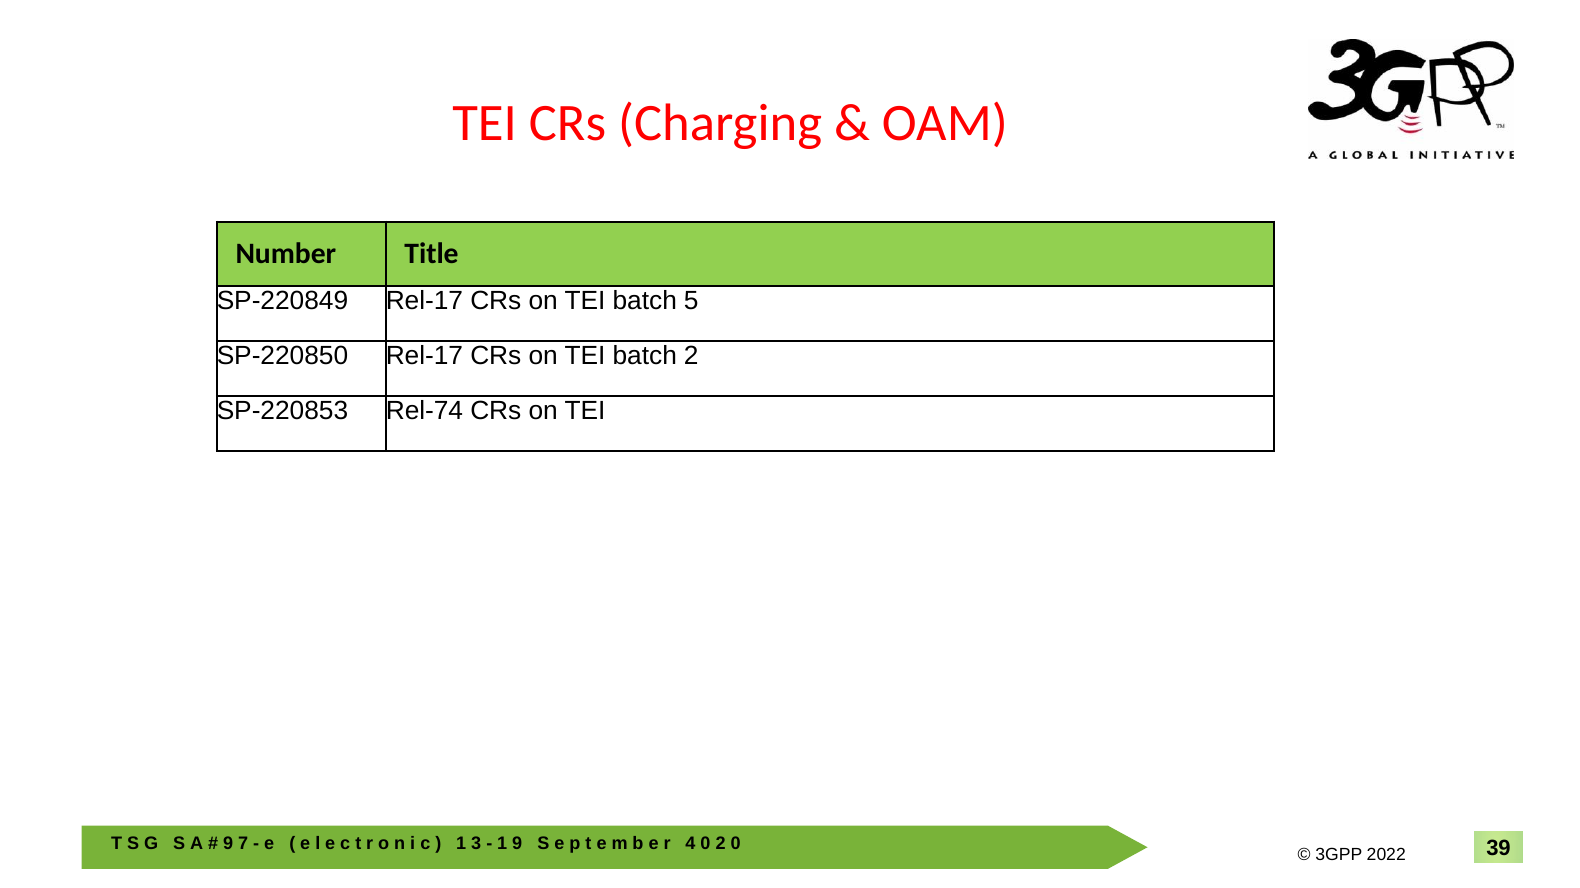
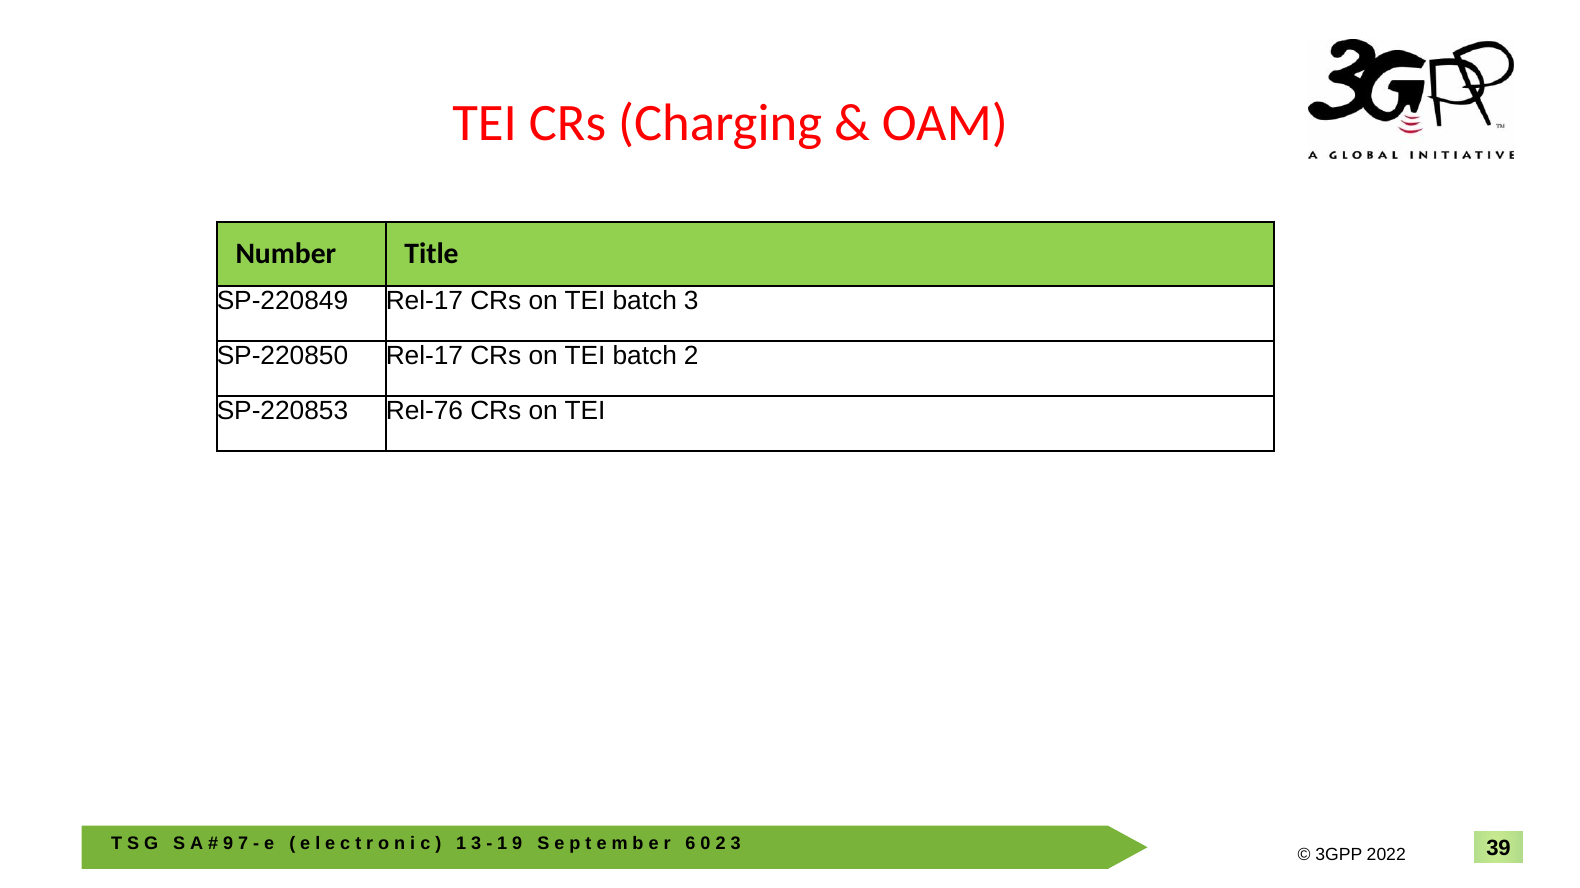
batch 5: 5 -> 3 (691, 301)
Rel-74: Rel-74 -> Rel-76 (424, 411)
4: 4 -> 6 (691, 844)
2 0: 0 -> 3 (736, 844)
